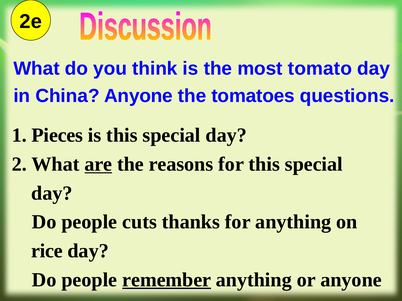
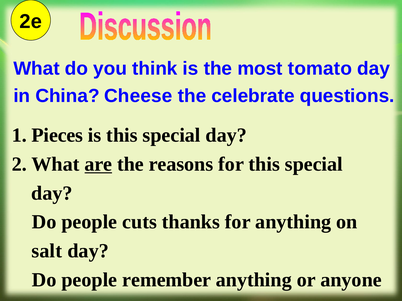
China Anyone: Anyone -> Cheese (138, 96)
tomatoes: tomatoes -> celebrate (253, 96)
rice: rice -> salt (47, 251)
remember underline: present -> none (167, 280)
